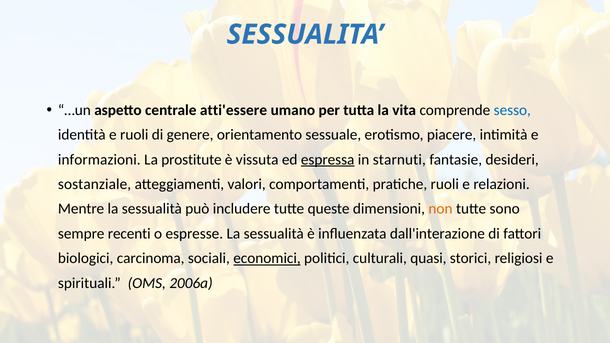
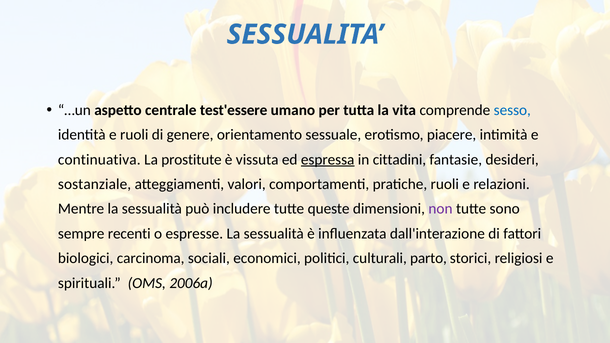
atti'essere: atti'essere -> test'essere (234, 110)
informazioni: informazioni -> continuativa (99, 160)
starnuti: starnuti -> cittadini (399, 160)
non colour: orange -> purple (441, 209)
economici underline: present -> none (267, 258)
quasi: quasi -> parto (428, 258)
